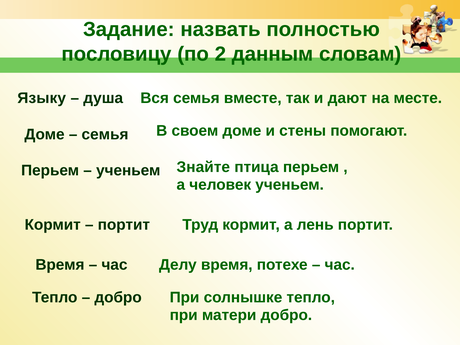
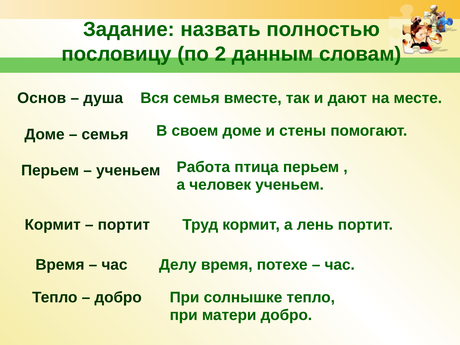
Языку: Языку -> Основ (42, 98)
Знайте: Знайте -> Работа (203, 167)
